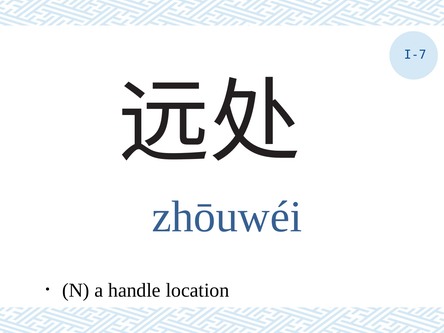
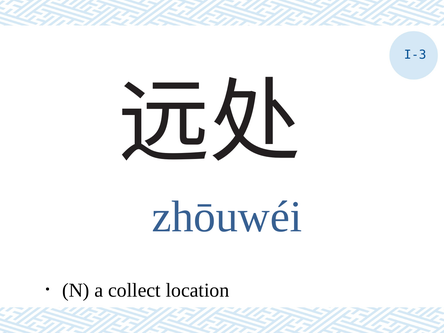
I-7: I-7 -> I-3 (415, 55)
handle: handle -> collect (134, 290)
